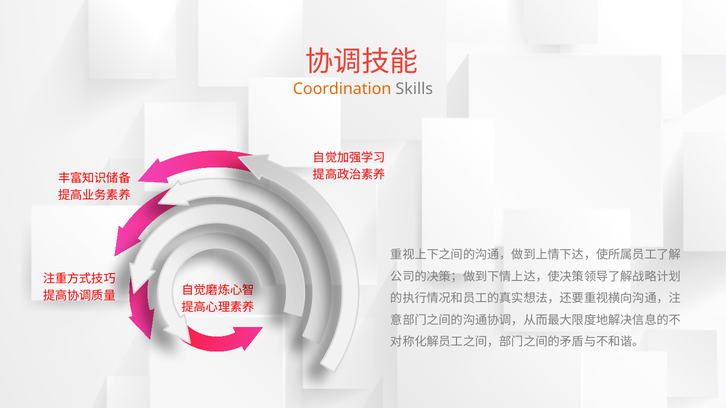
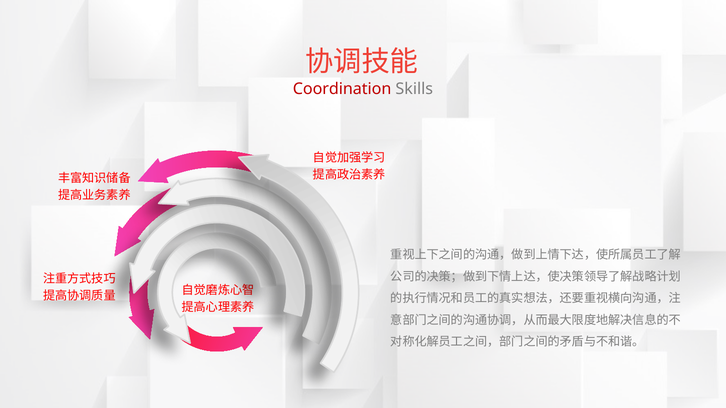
Coordination colour: orange -> red (342, 89)
